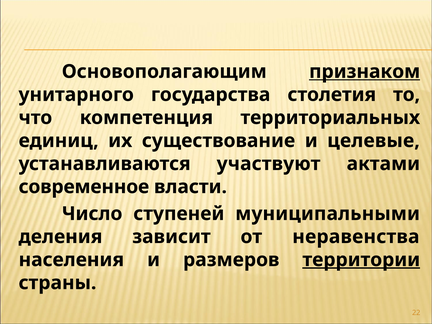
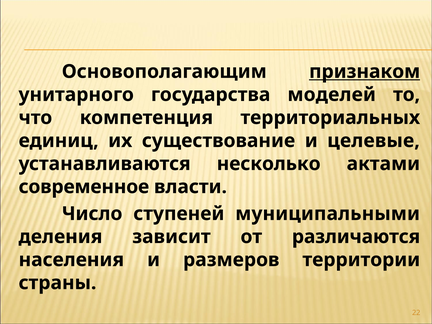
столетия: столетия -> моделей (332, 95)
участвуют: участвуют -> несколько (269, 164)
неравенства: неравенства -> различаются (356, 237)
территории underline: present -> none (361, 260)
